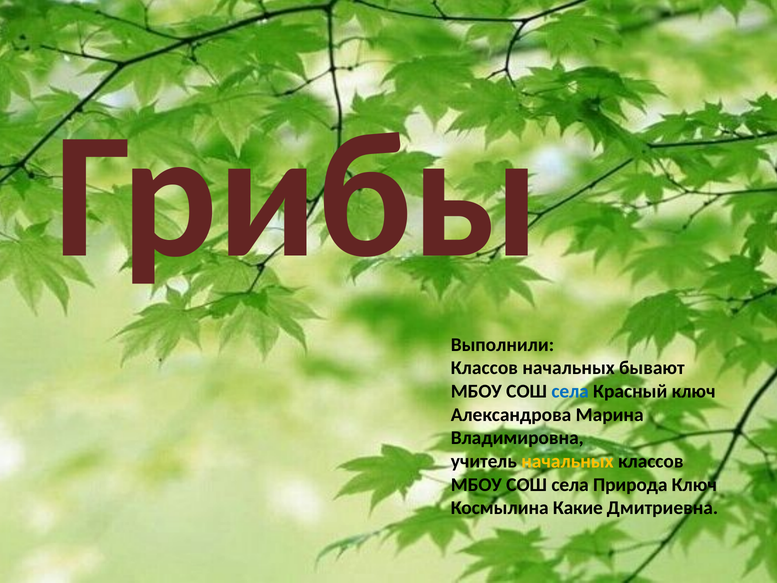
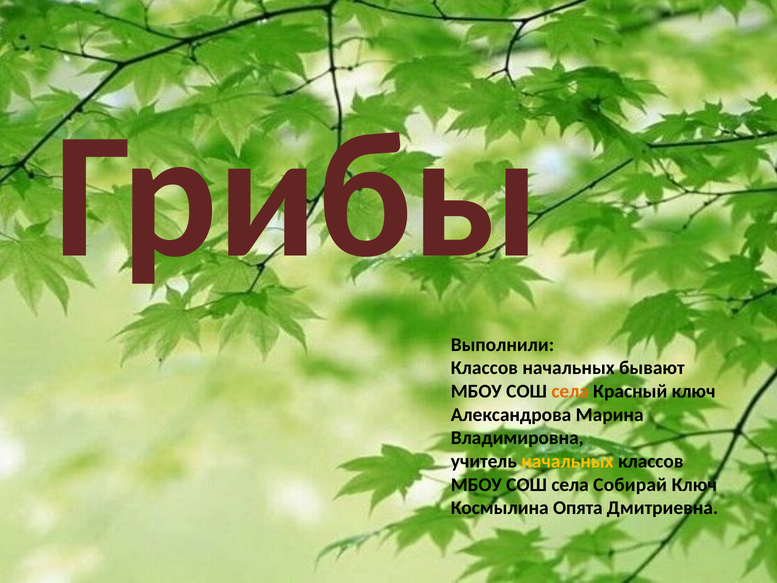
села colour: blue -> orange (570, 391)
Природа: Природа -> Собирай (630, 484)
Какие: Какие -> Опята (578, 508)
